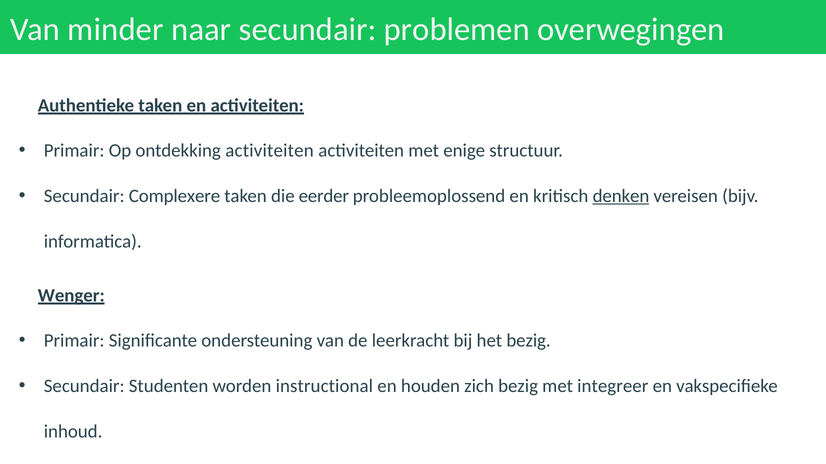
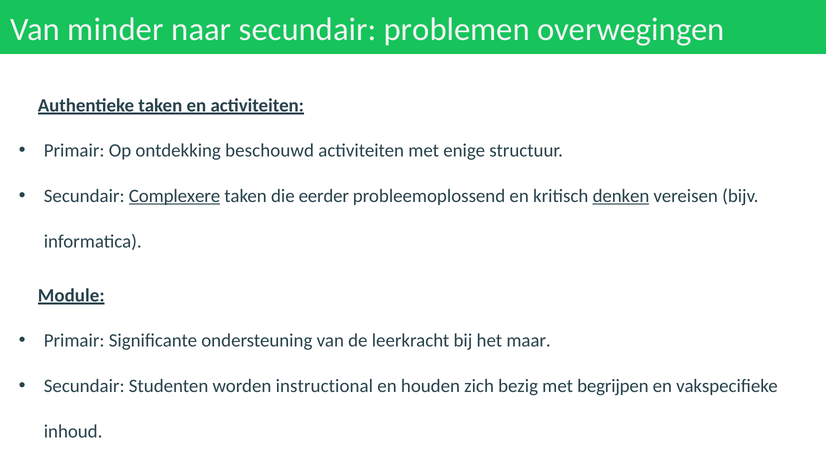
ontdekking activiteiten: activiteiten -> beschouwd (270, 151)
Complexere underline: none -> present (175, 196)
Wenger: Wenger -> Module (71, 296)
het bezig: bezig -> maar (529, 341)
integreer: integreer -> begrijpen (613, 386)
